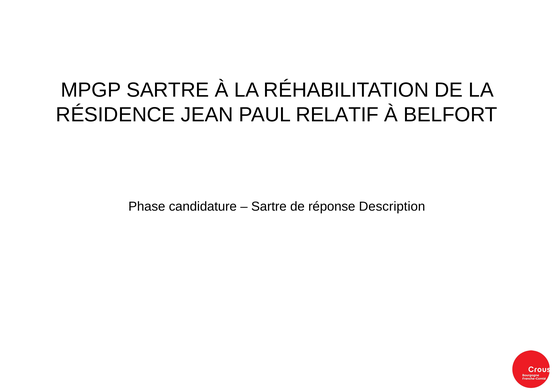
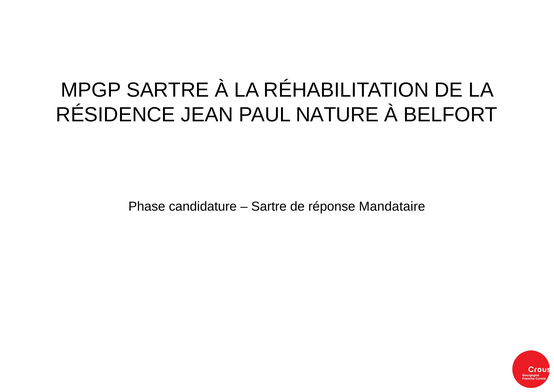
RELATIF: RELATIF -> NATURE (337, 115)
Description: Description -> Mandataire (392, 206)
